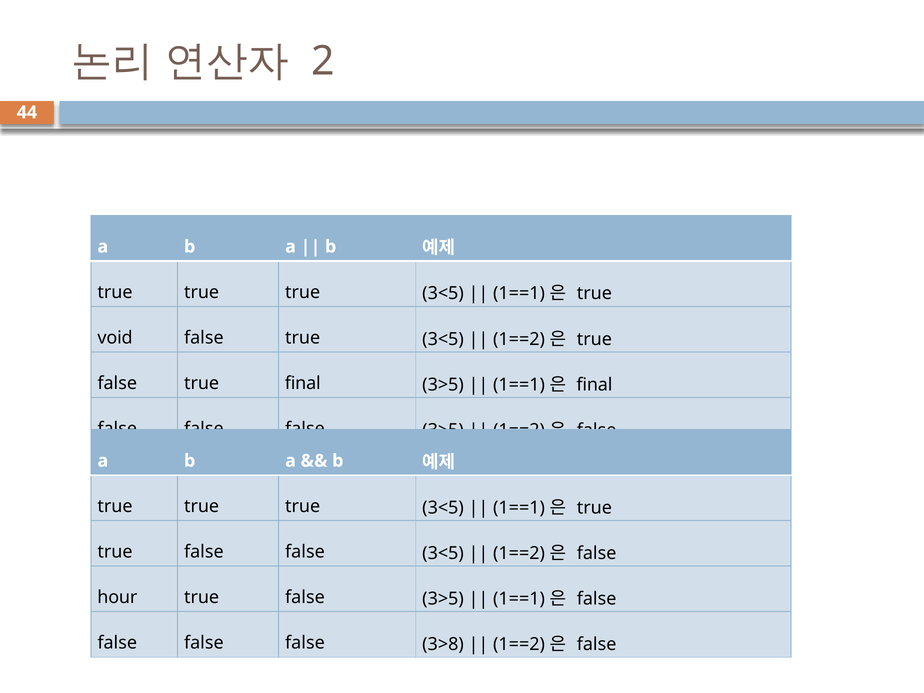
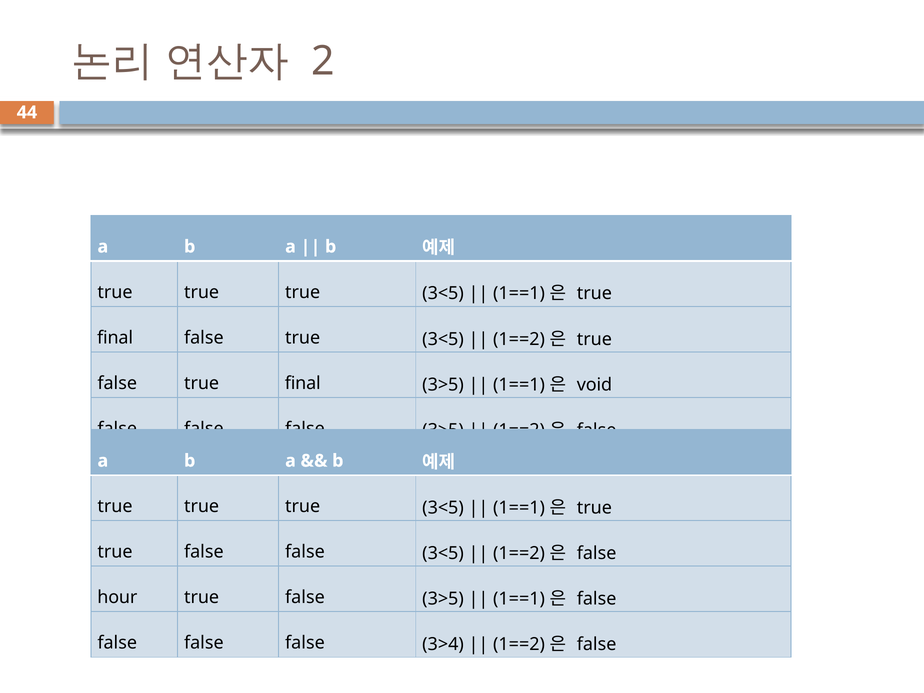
void: void -> final (115, 338)
final: final -> void (594, 385)
3>8: 3>8 -> 3>4 (443, 644)
